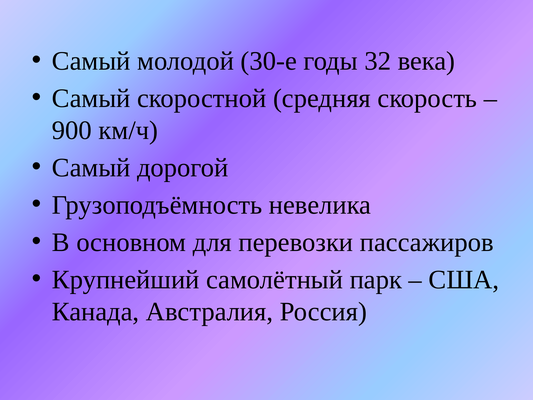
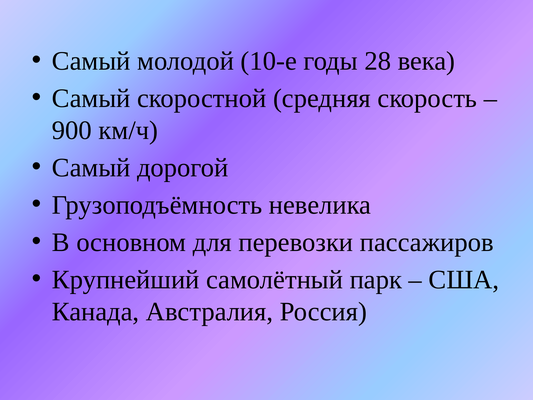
30-е: 30-е -> 10-е (269, 61)
32: 32 -> 28 (378, 61)
